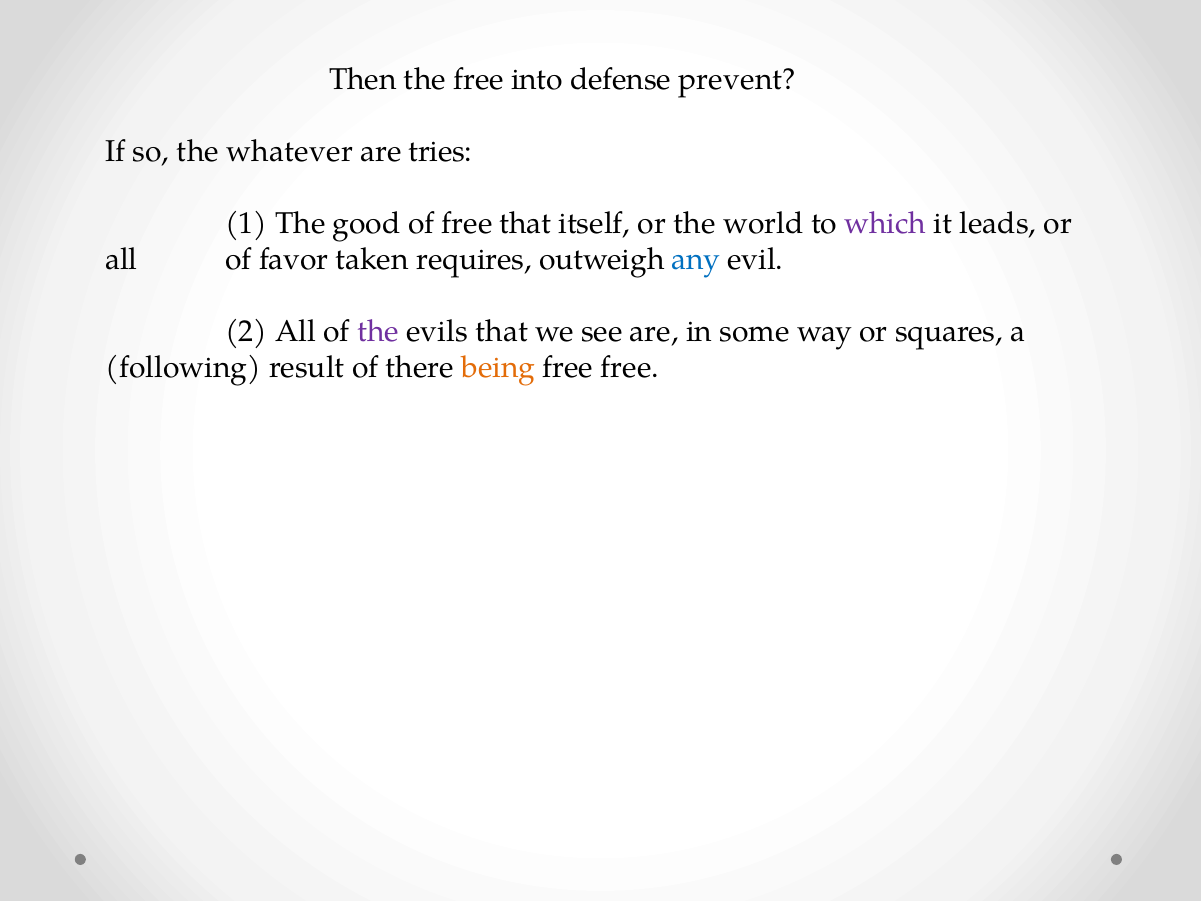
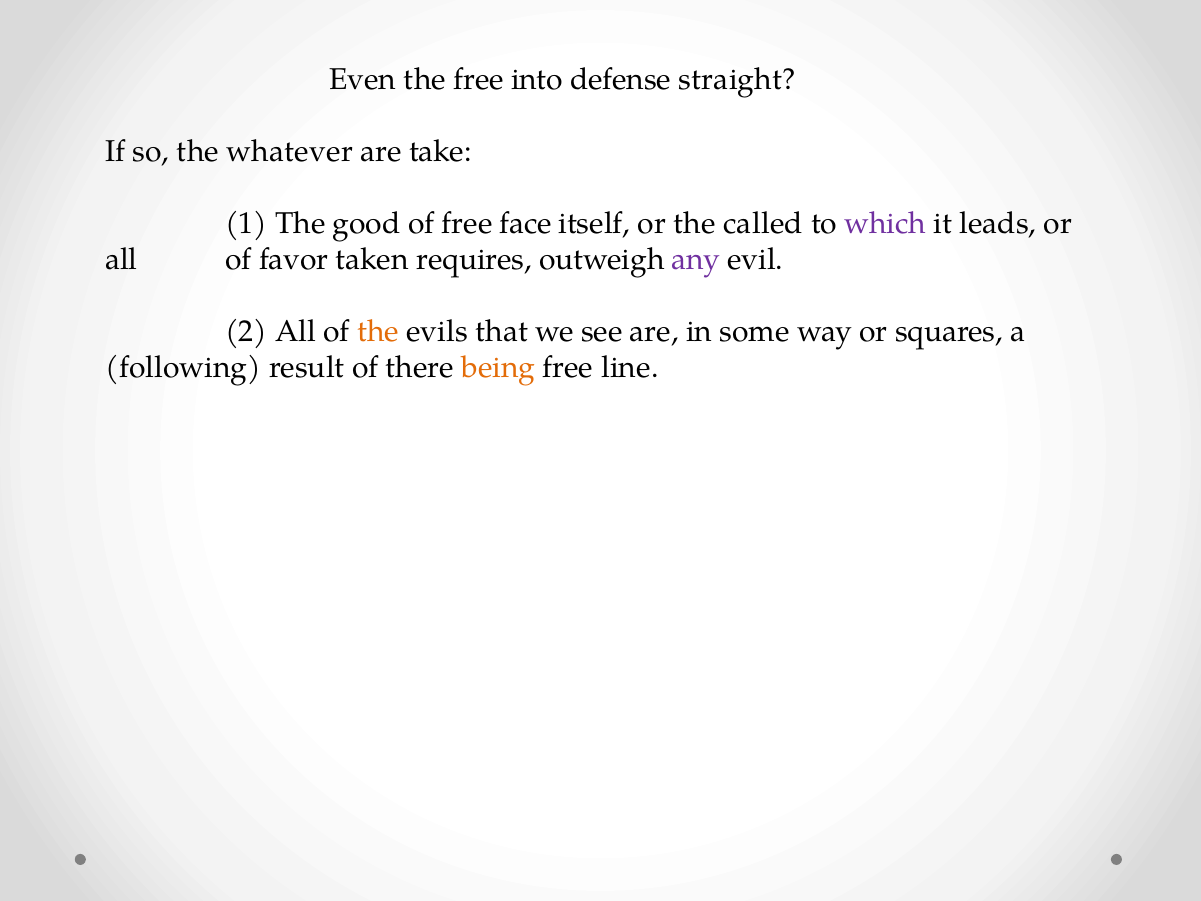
Then: Then -> Even (363, 79)
prevent: prevent -> straight (737, 79)
tries: tries -> take (440, 151)
free that: that -> face (526, 223)
world: world -> called (763, 223)
any colour: blue -> purple (696, 259)
the colour: purple -> orange (378, 331)
free free: free -> line (630, 367)
